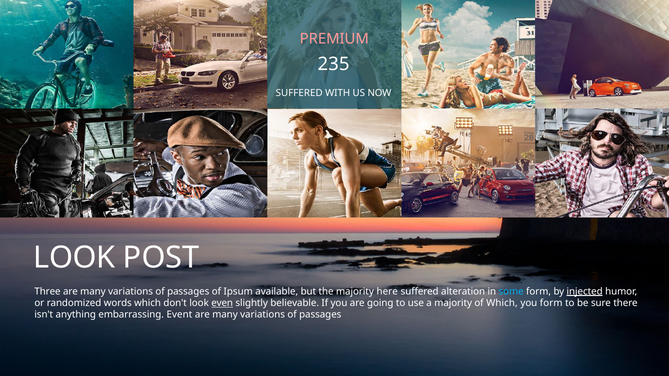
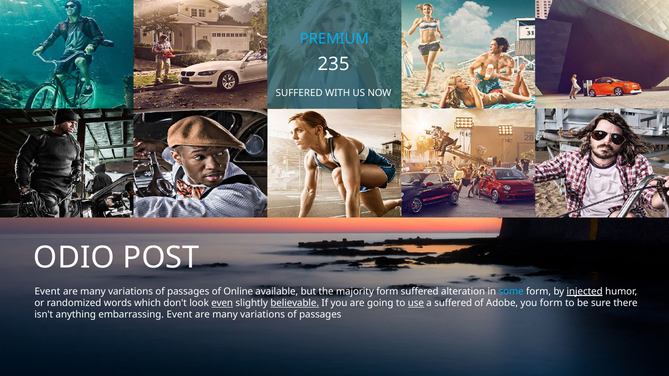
PREMIUM colour: pink -> light blue (334, 39)
LOOK: LOOK -> ODIO (74, 258)
Three: Three -> Event (47, 292)
Ipsum: Ipsum -> Online (238, 292)
majority here: here -> form (387, 292)
believable underline: none -> present (295, 303)
use underline: none -> present (416, 303)
a majority: majority -> suffered (453, 303)
of Which: Which -> Adobe (502, 303)
